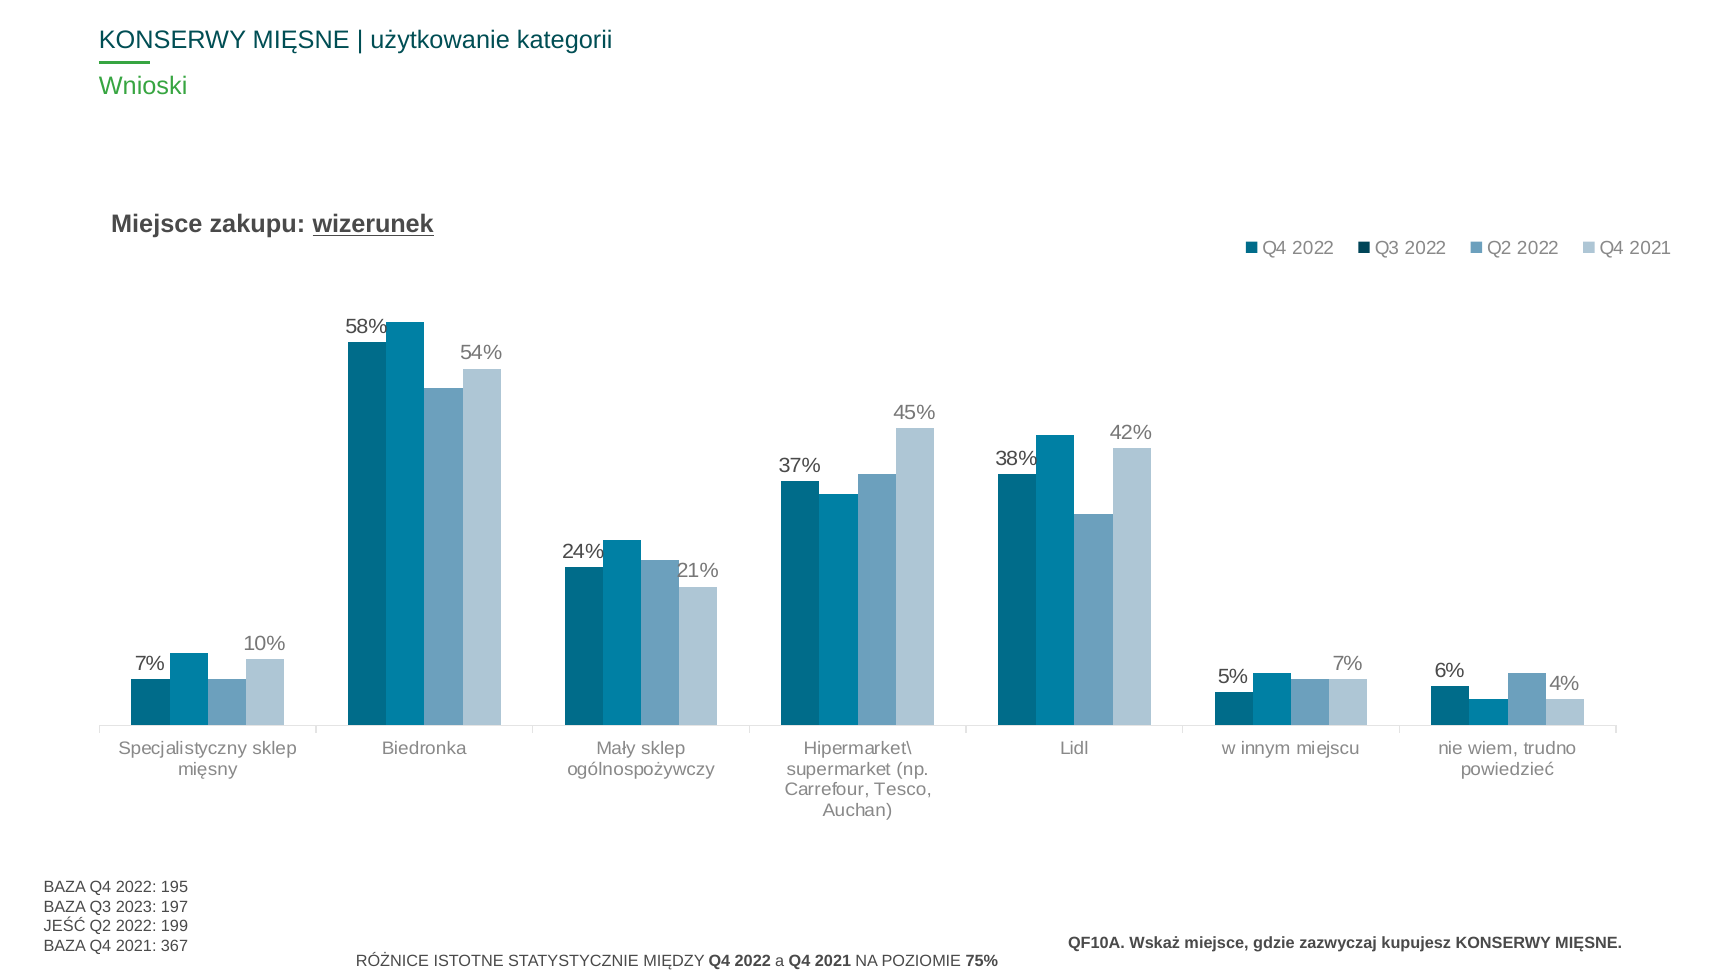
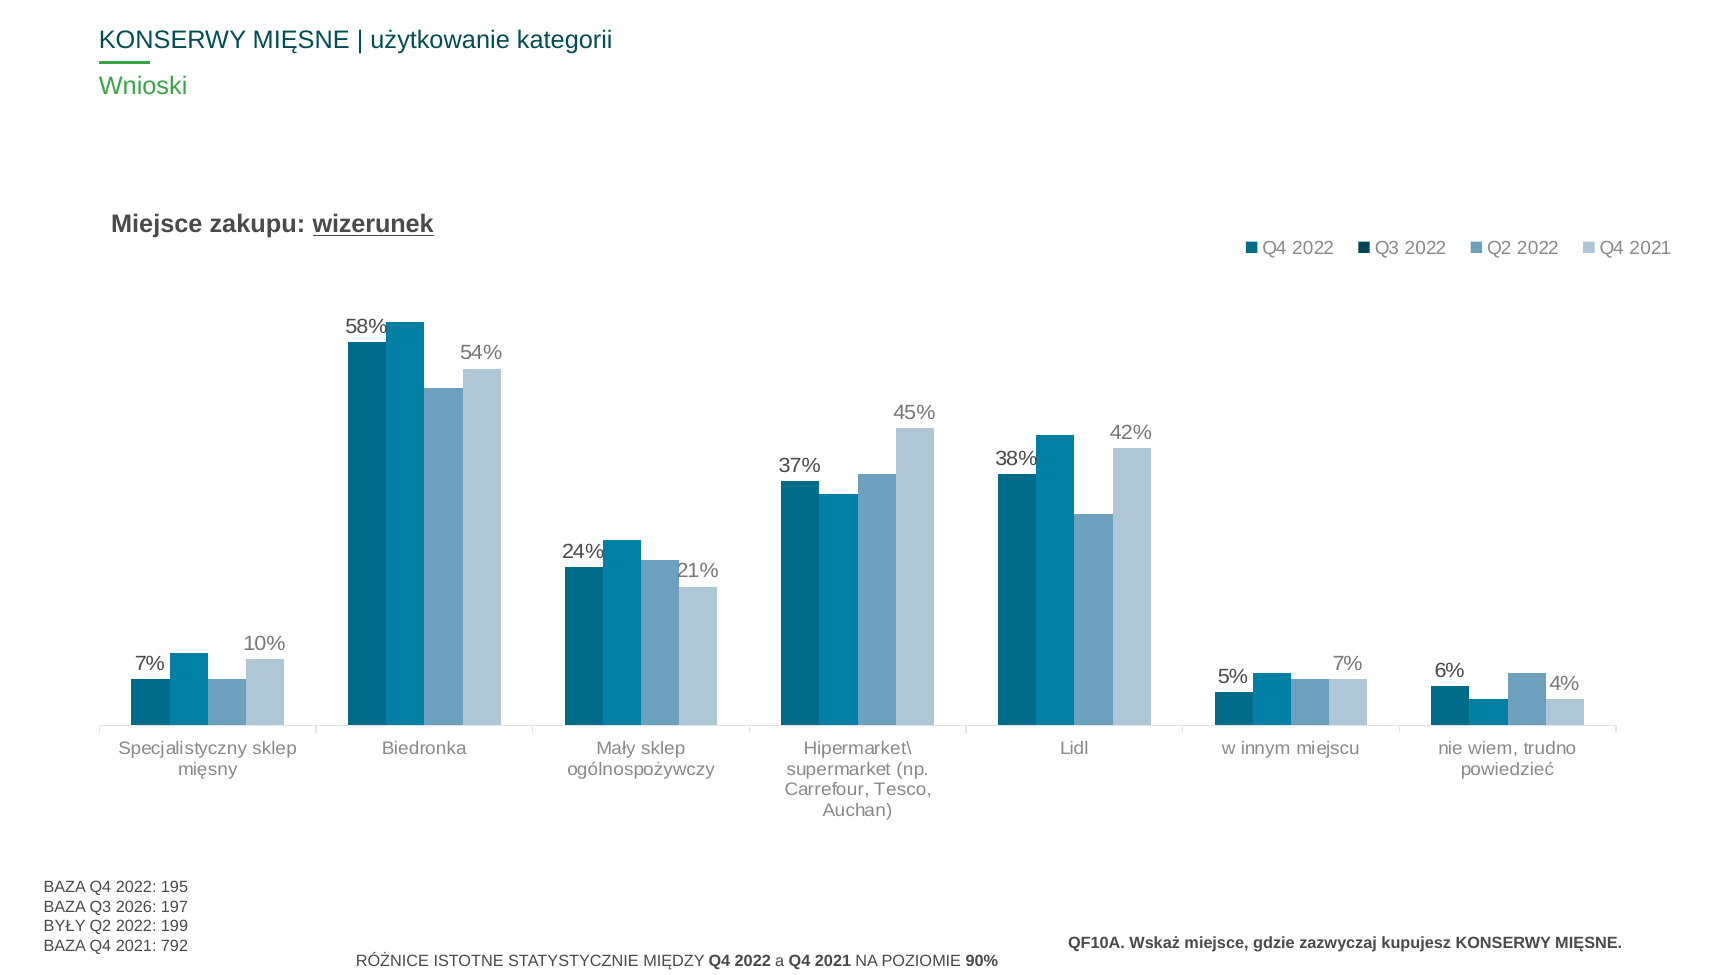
2023: 2023 -> 2026 (136, 907)
JEŚĆ: JEŚĆ -> BYŁY (65, 927)
367: 367 -> 792 (174, 946)
75%: 75% -> 90% (982, 961)
